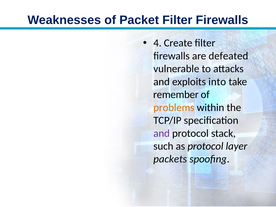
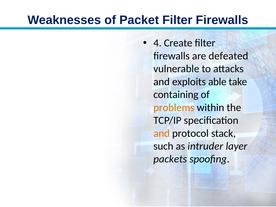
into: into -> able (217, 82)
remember: remember -> containing (176, 95)
and colour: purple -> orange (162, 133)
as protocol: protocol -> intruder (205, 146)
